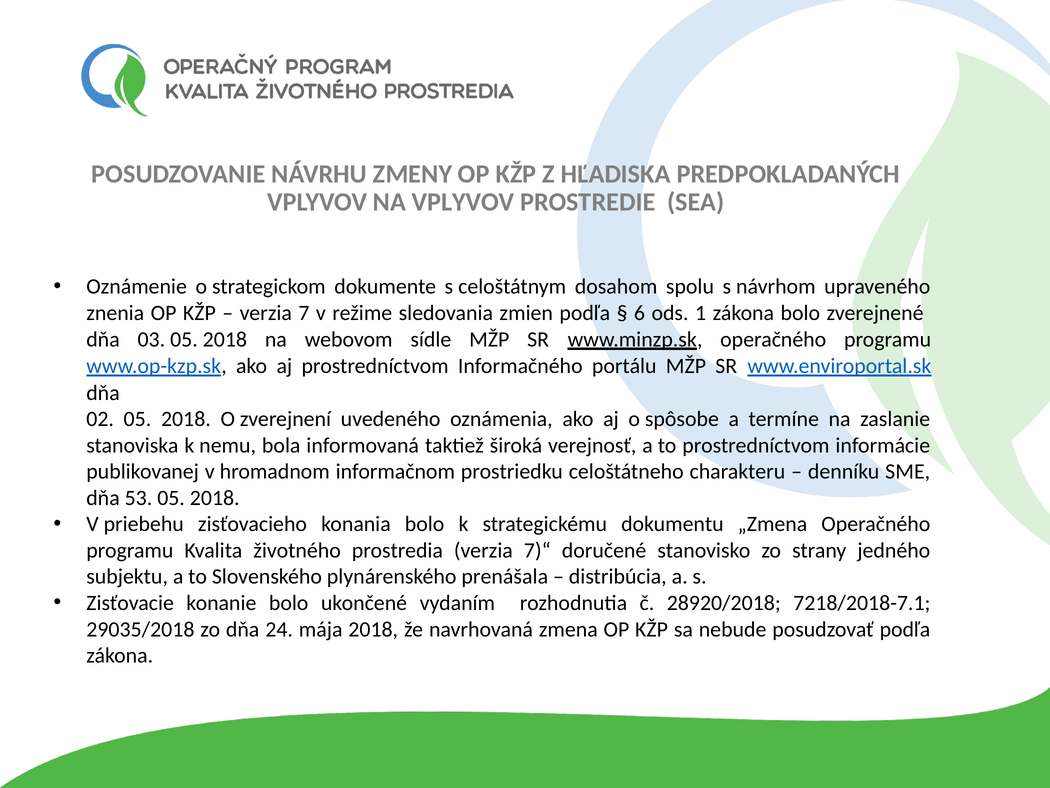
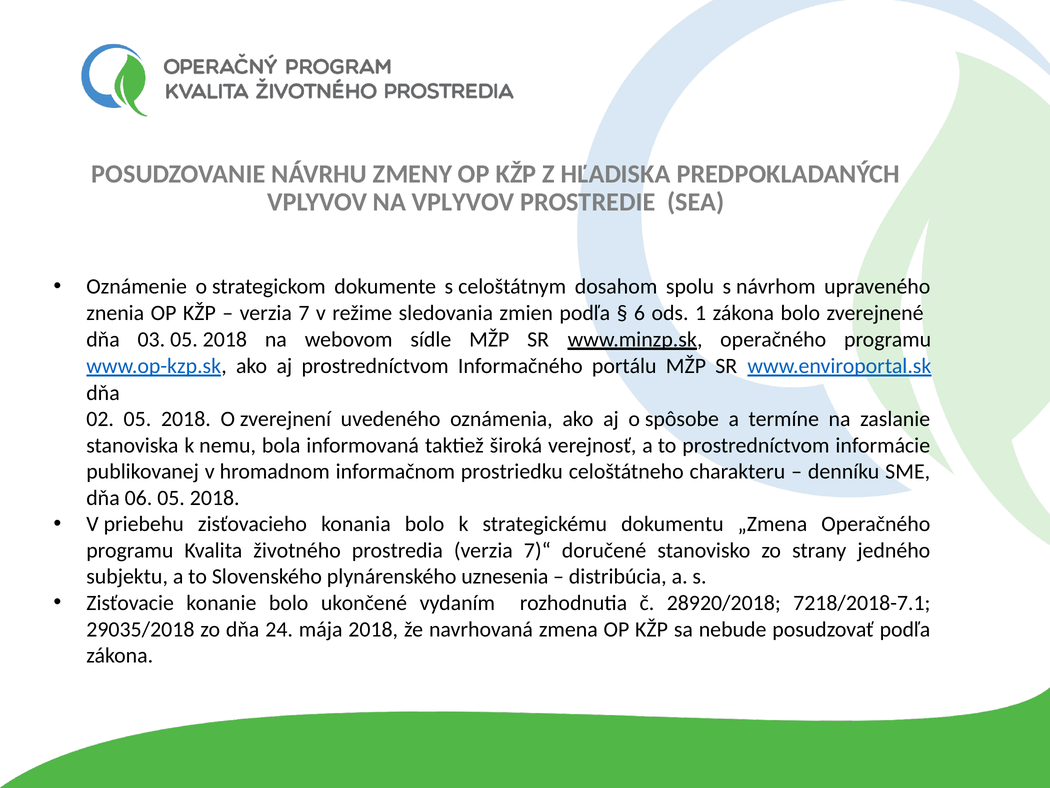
53: 53 -> 06 (138, 498)
prenášala: prenášala -> uznesenia (505, 576)
